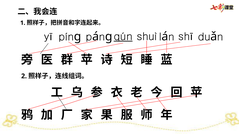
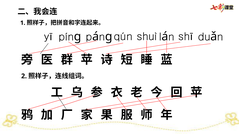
qún underline: present -> none (123, 37)
